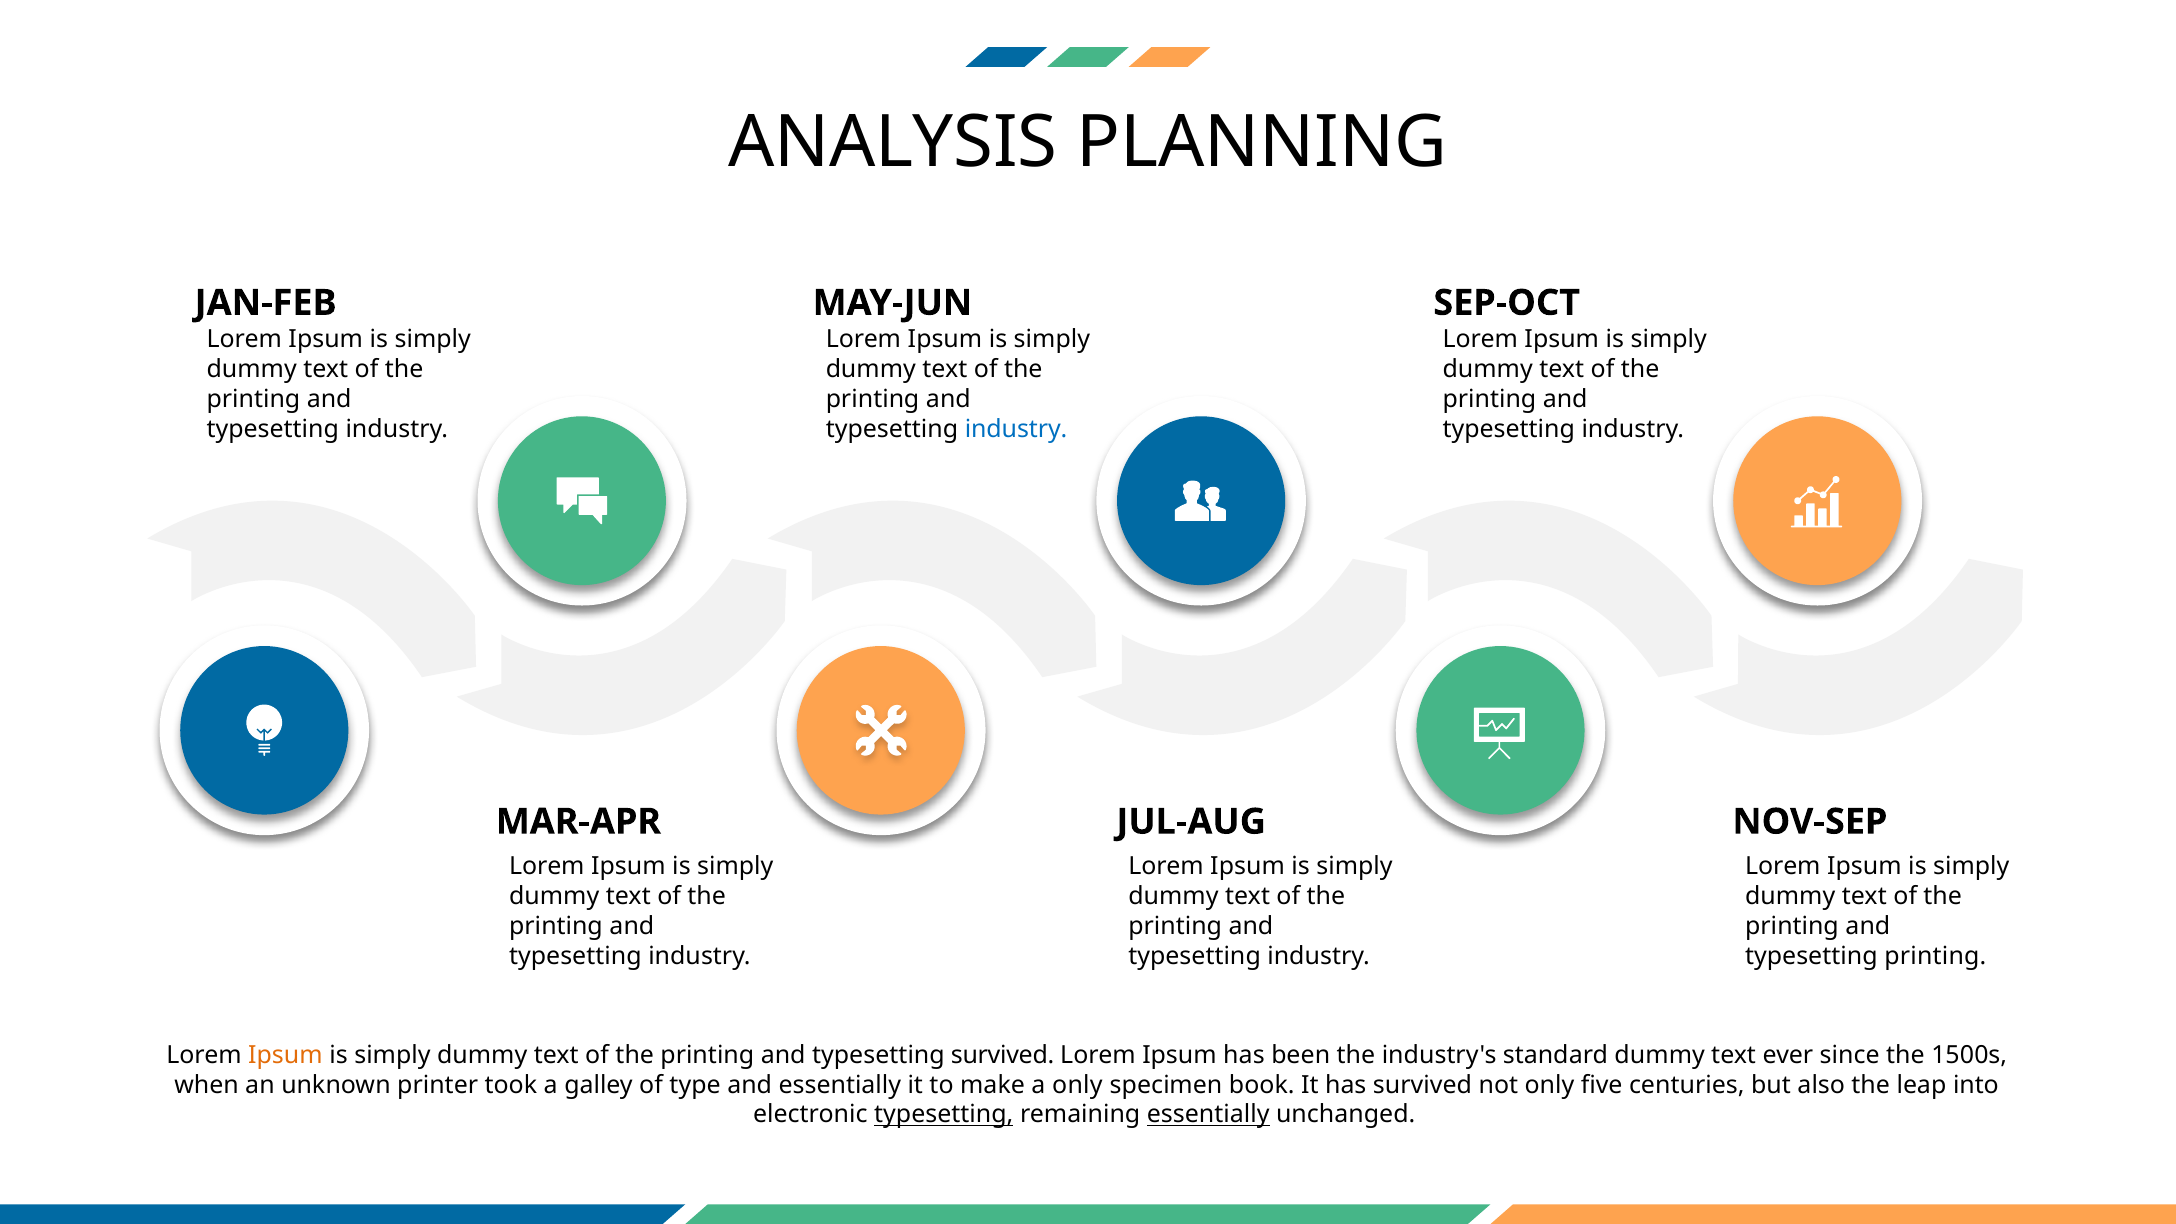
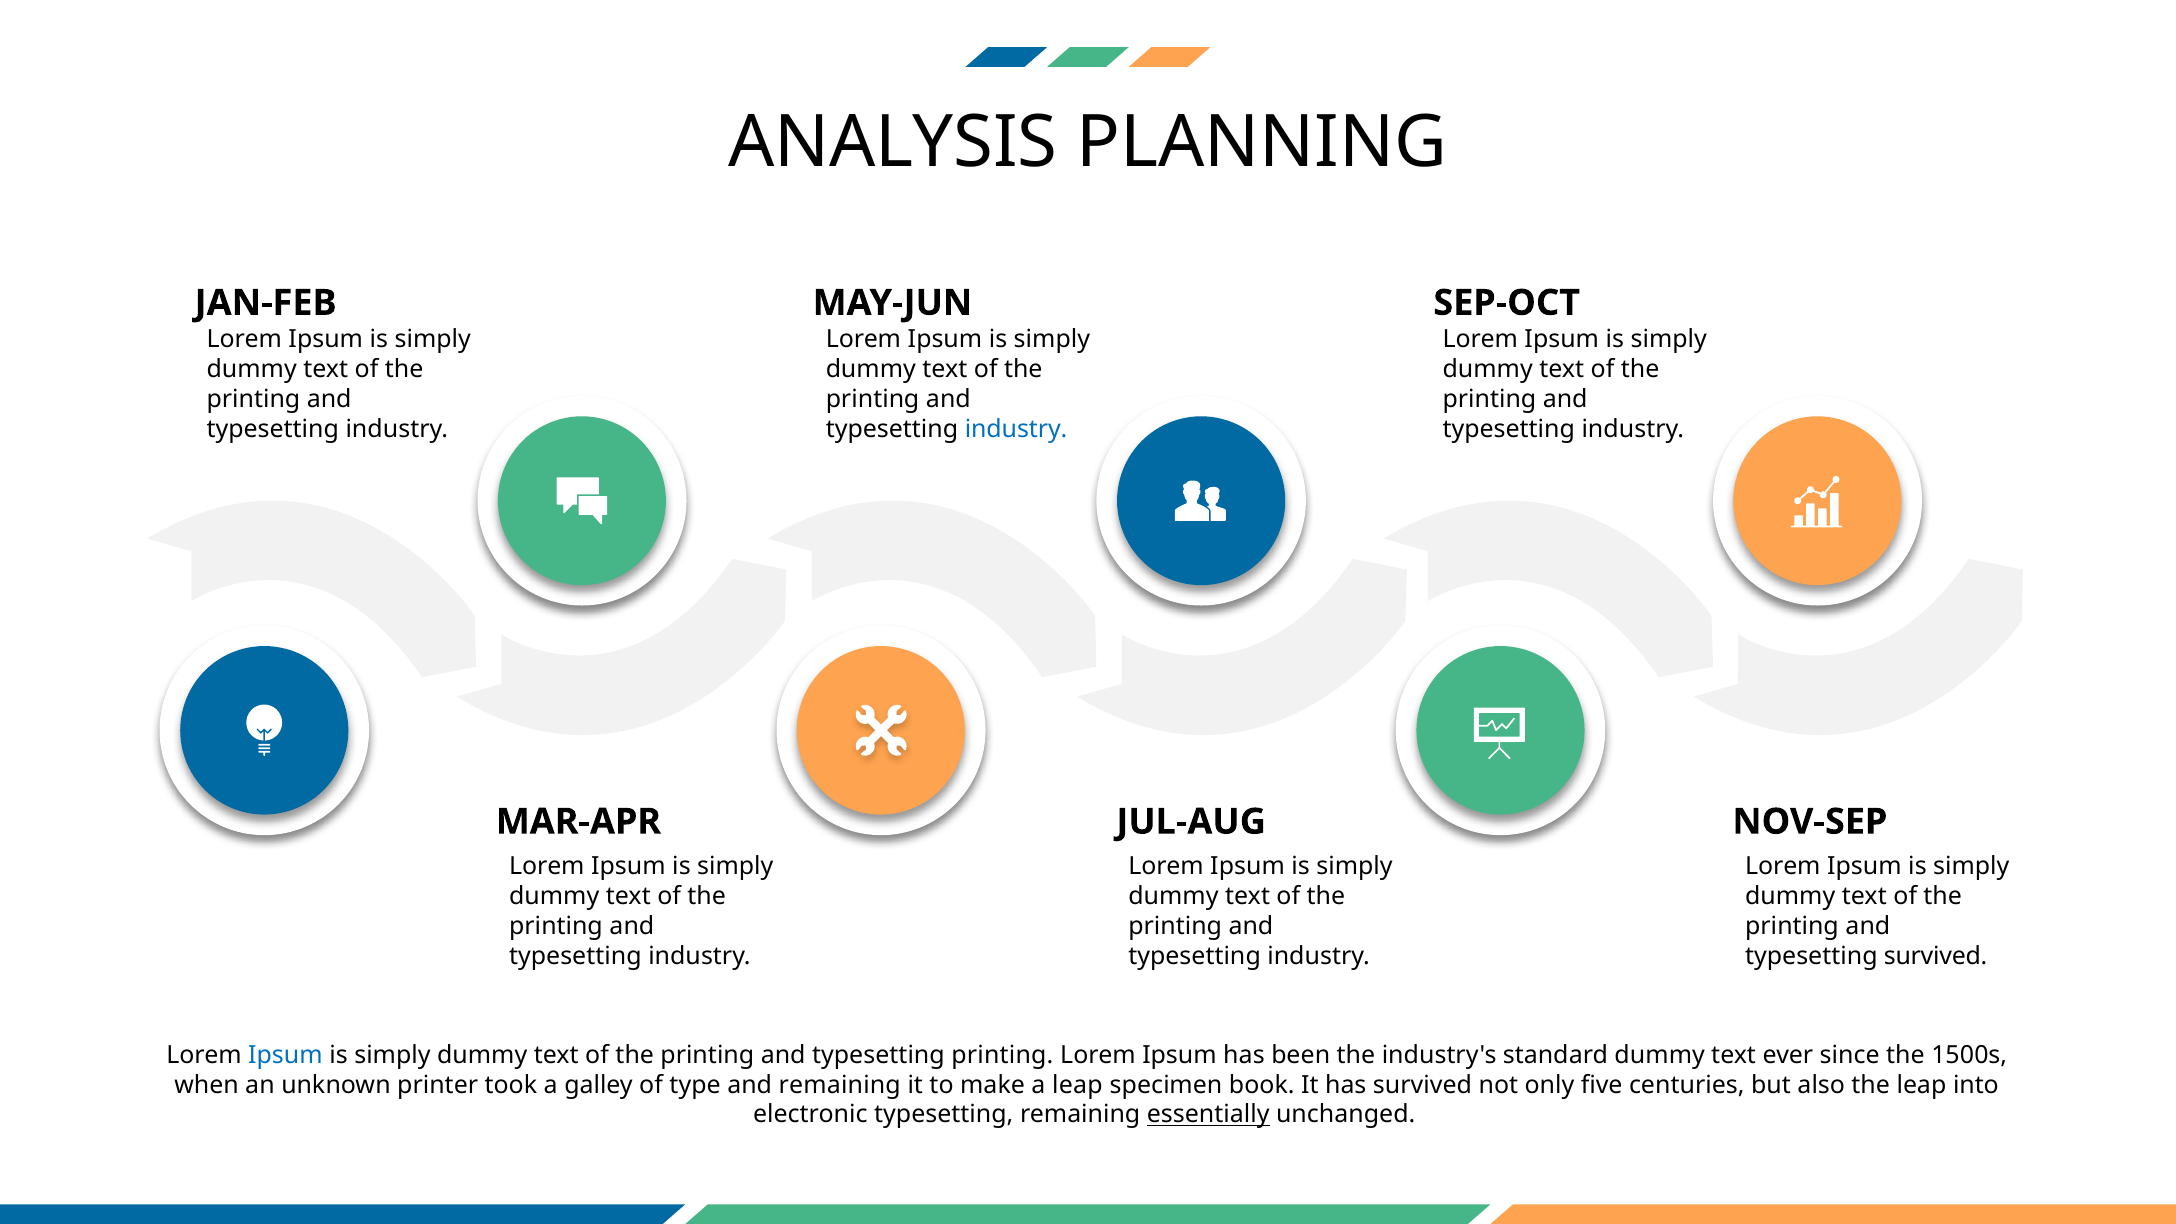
typesetting printing: printing -> survived (1936, 956)
Ipsum colour: orange -> blue (285, 1055)
typesetting survived: survived -> printing (1002, 1055)
and essentially: essentially -> remaining (840, 1085)
a only: only -> leap (1077, 1085)
typesetting underline: present -> none (944, 1115)
